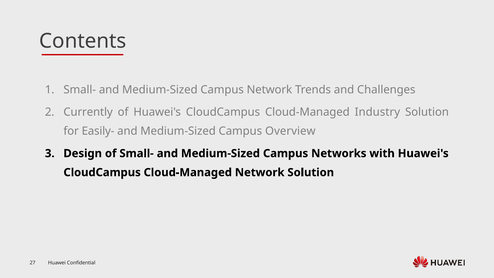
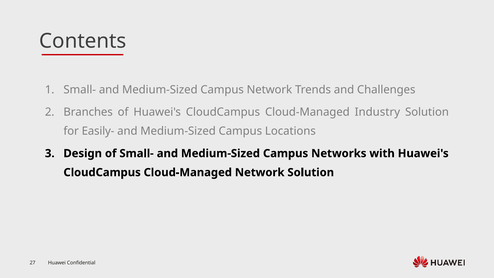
Currently: Currently -> Branches (88, 112)
Overview: Overview -> Locations (290, 131)
